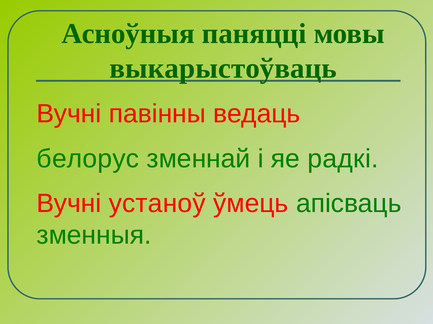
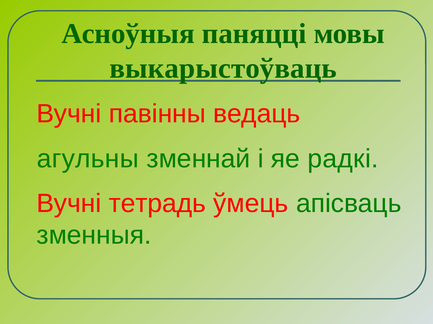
белорус: белорус -> агульны (88, 159)
устаноў: устаноў -> тетрадь (157, 204)
